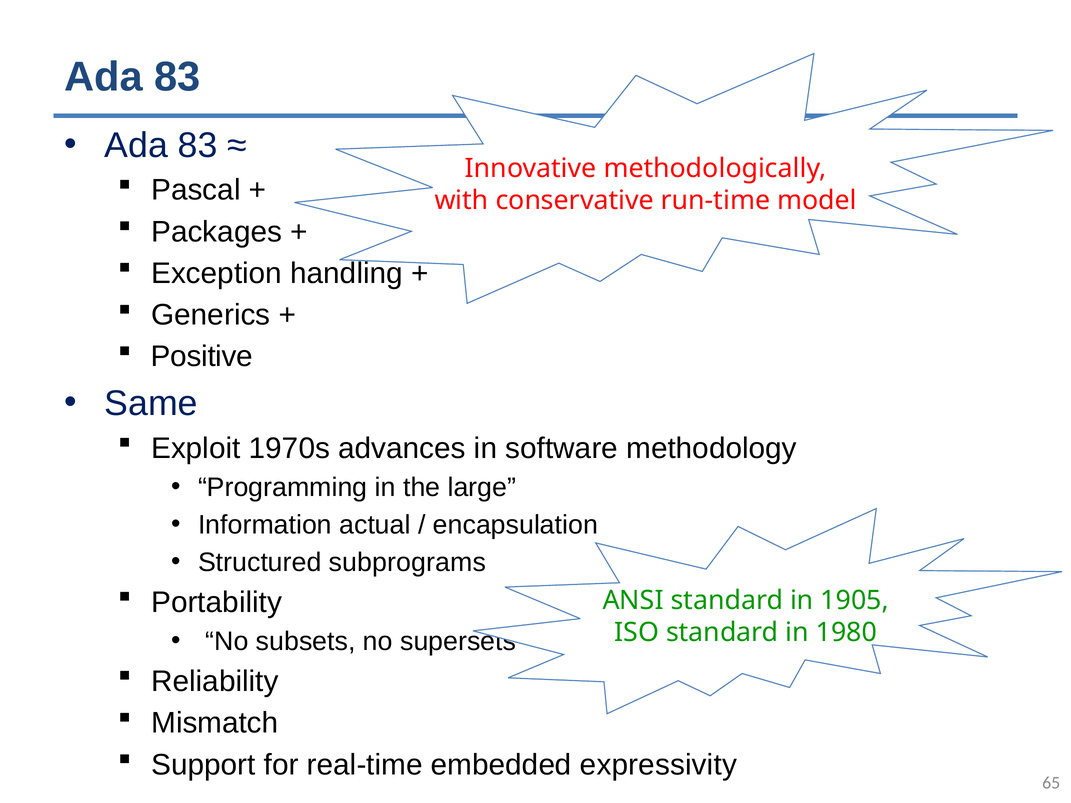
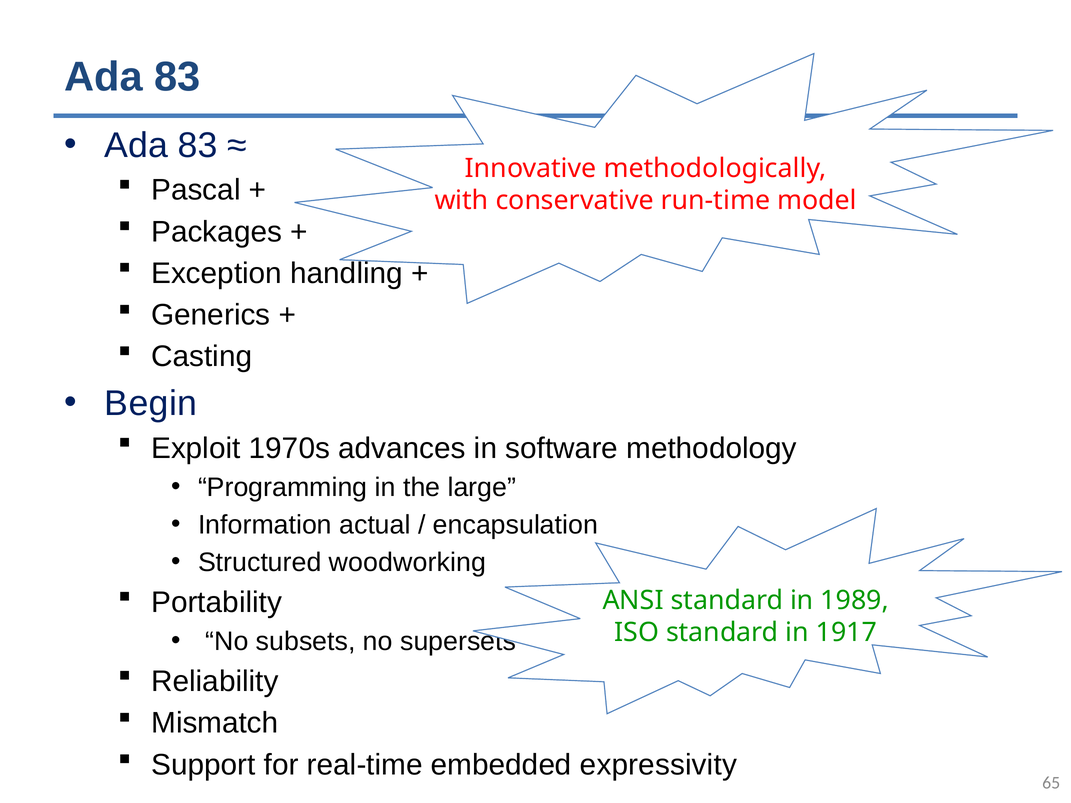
Positive: Positive -> Casting (202, 357)
Same: Same -> Begin (151, 404)
subprograms: subprograms -> woodworking (408, 562)
1905: 1905 -> 1989 (855, 600)
1980: 1980 -> 1917 (846, 633)
